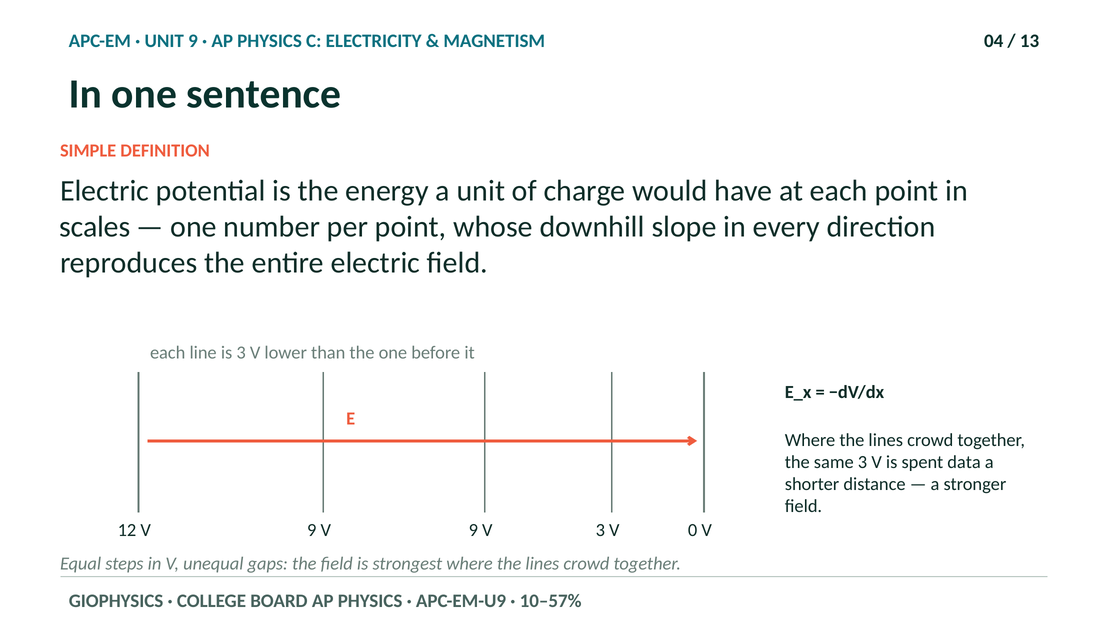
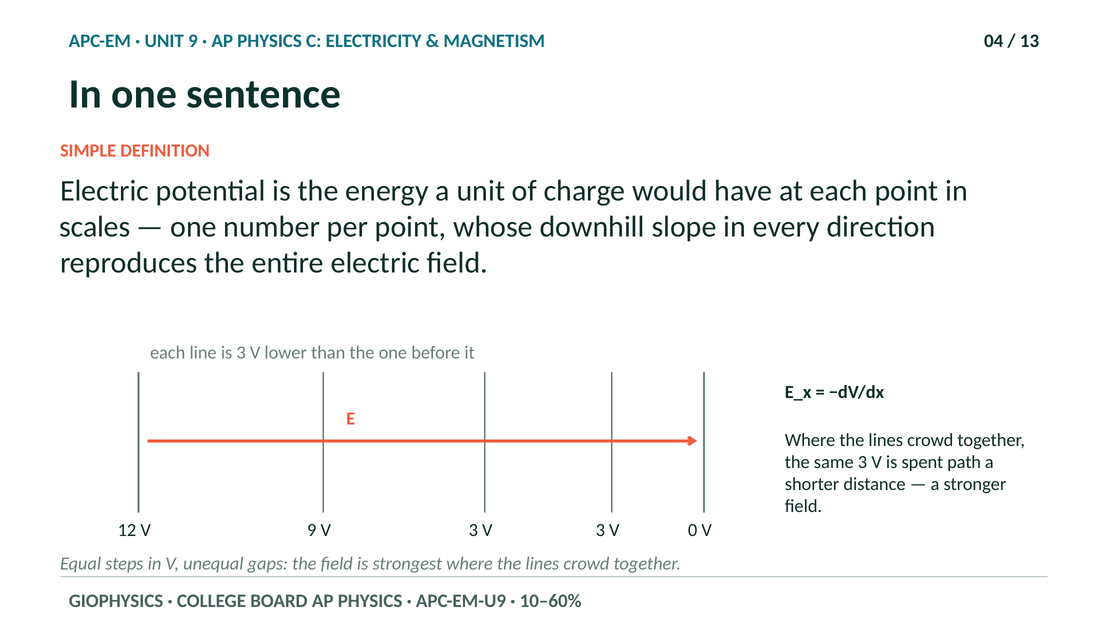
data: data -> path (964, 462)
9 V 9: 9 -> 3 (473, 530)
10–57%: 10–57% -> 10–60% (551, 601)
